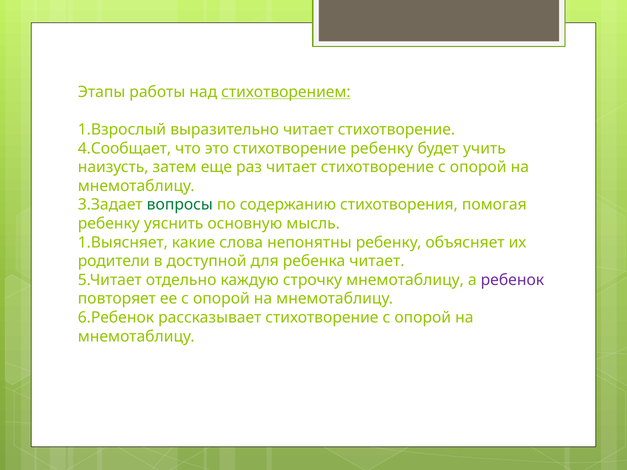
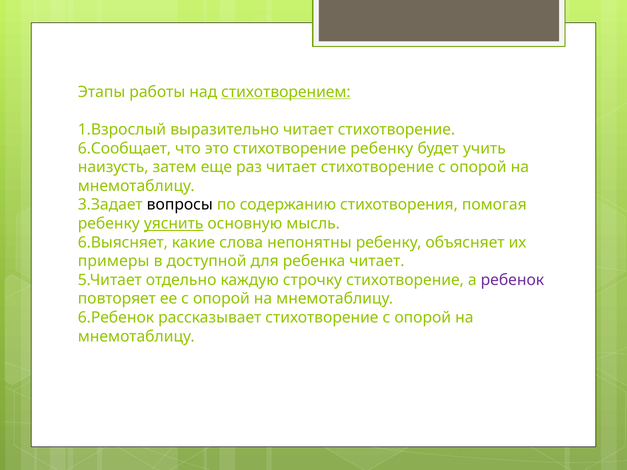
4.Сообщает: 4.Сообщает -> 6.Сообщает (124, 148)
вопросы colour: green -> black (180, 205)
уяснить underline: none -> present (174, 224)
1.Выясняет: 1.Выясняет -> 6.Выясняет (123, 243)
родители: родители -> примеры (114, 261)
строчку мнемотаблицу: мнемотаблицу -> стихотворение (405, 280)
